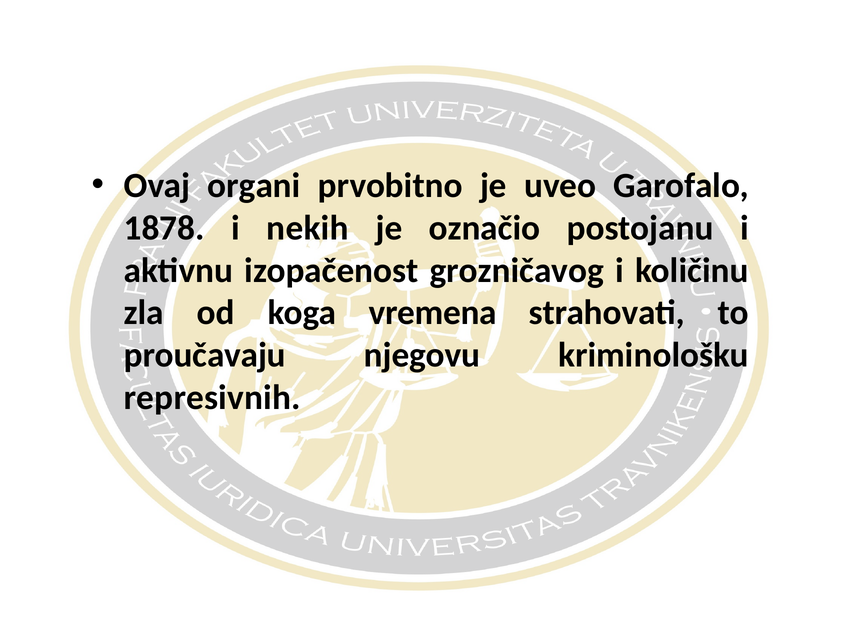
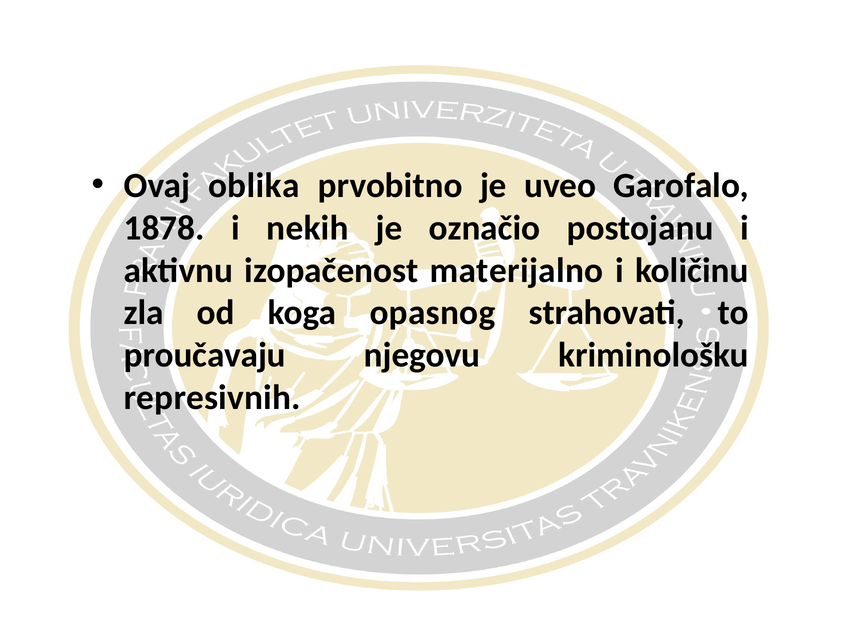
organi: organi -> oblika (254, 186)
grozničavog: grozničavog -> materijalno (517, 270)
vremena: vremena -> opasnog (432, 313)
